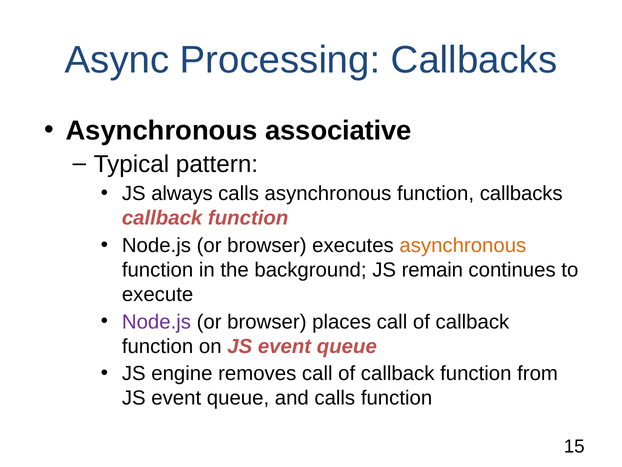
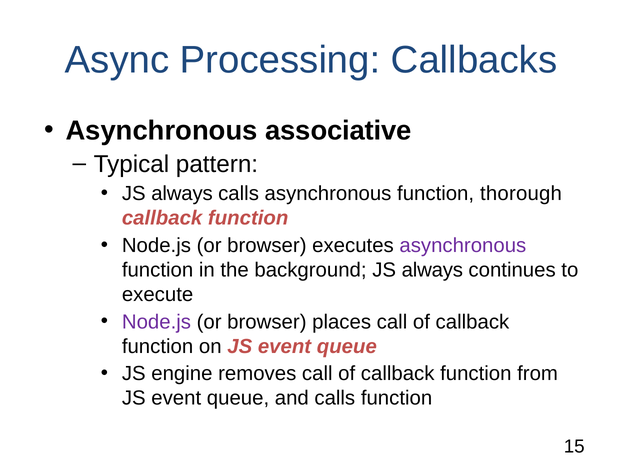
function callbacks: callbacks -> thorough (521, 193)
asynchronous colour: orange -> purple (463, 245)
background JS remain: remain -> always (432, 270)
